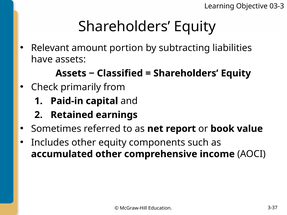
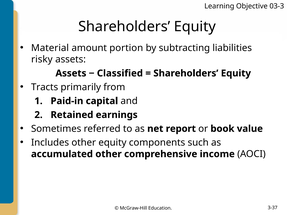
Relevant: Relevant -> Material (50, 48)
have: have -> risky (42, 59)
Check: Check -> Tracts (45, 87)
